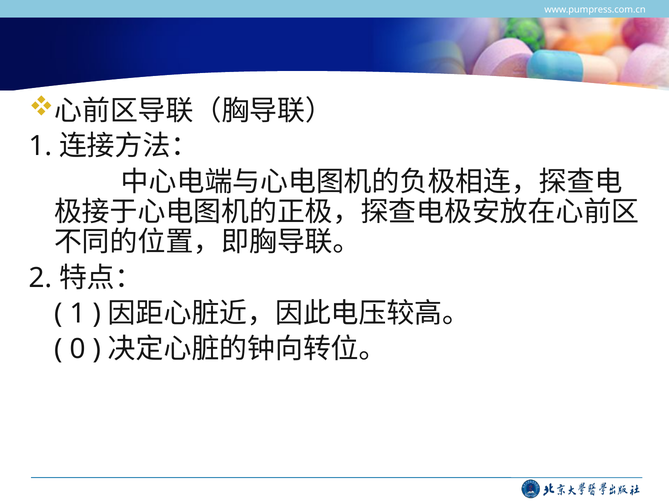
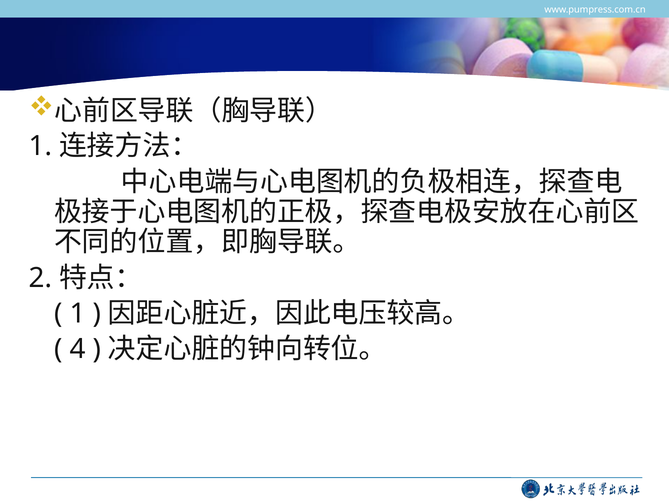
0: 0 -> 4 (78, 349)
